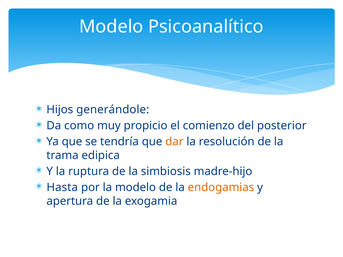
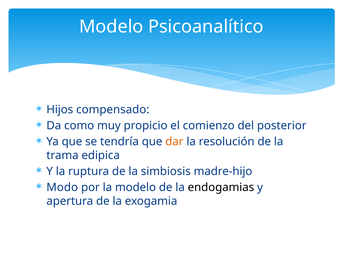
generándole: generándole -> compensado (113, 110)
Hasta: Hasta -> Modo (62, 187)
endogamias colour: orange -> black (221, 187)
